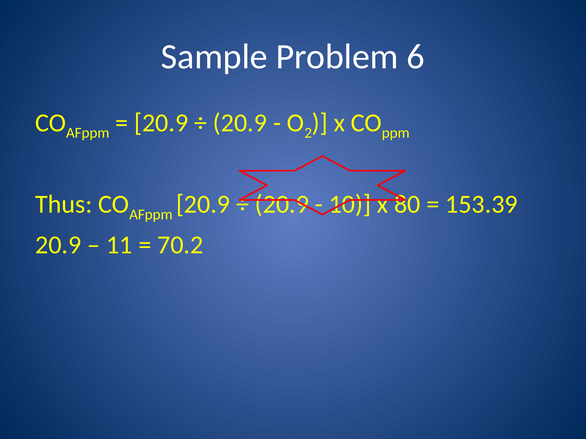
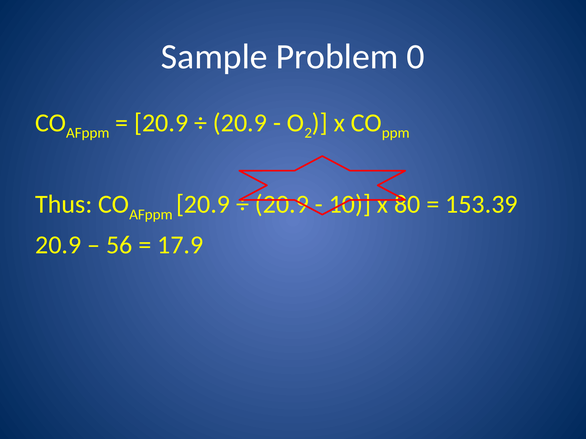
6: 6 -> 0 (416, 57)
11: 11 -> 56 (119, 245)
70.2: 70.2 -> 17.9 (180, 245)
